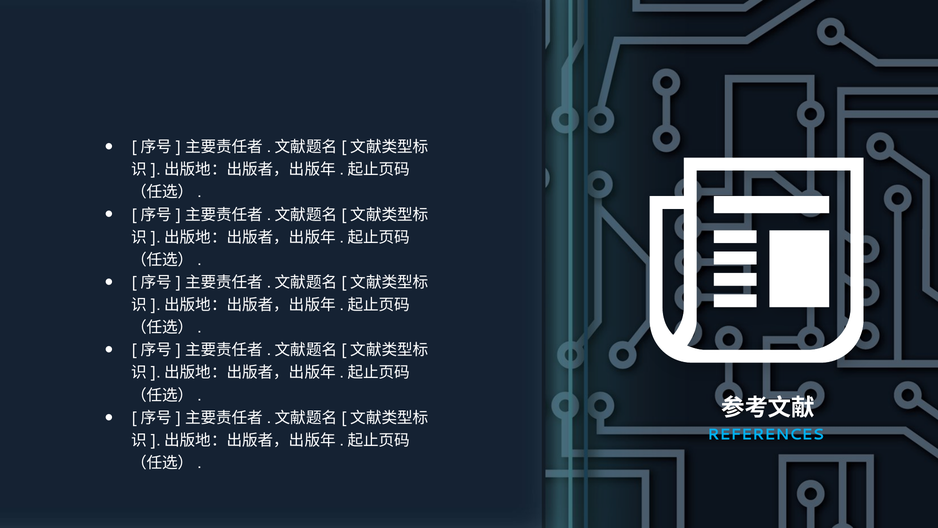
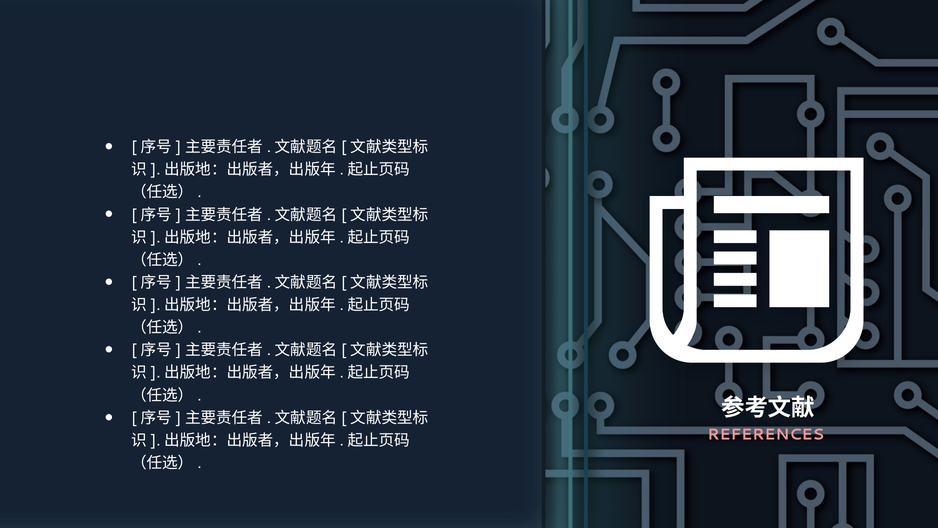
REFERENCES colour: light blue -> pink (766, 434)
